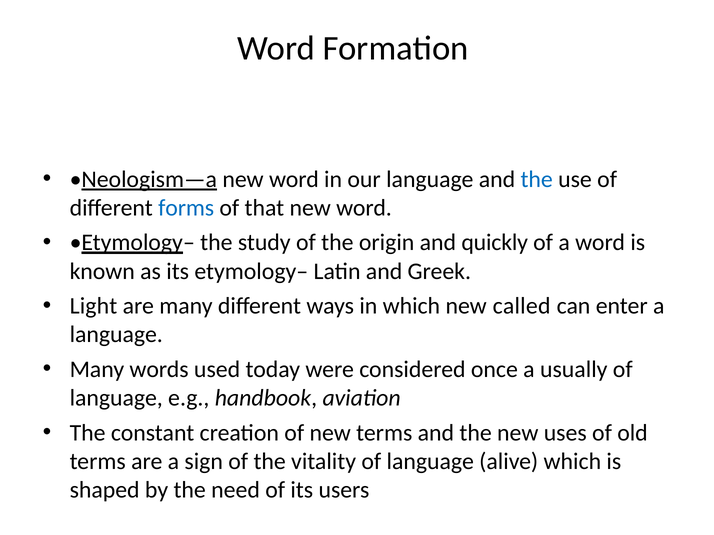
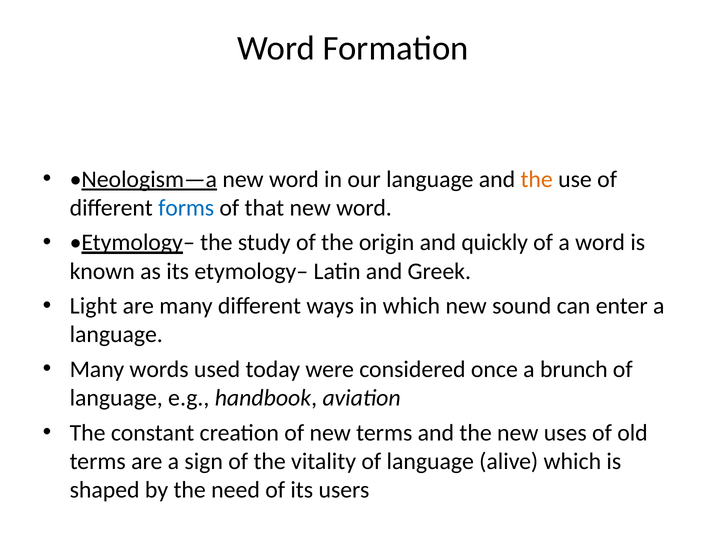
the colour: blue -> orange (537, 179)
called: called -> sound (522, 306)
usually: usually -> brunch (574, 370)
